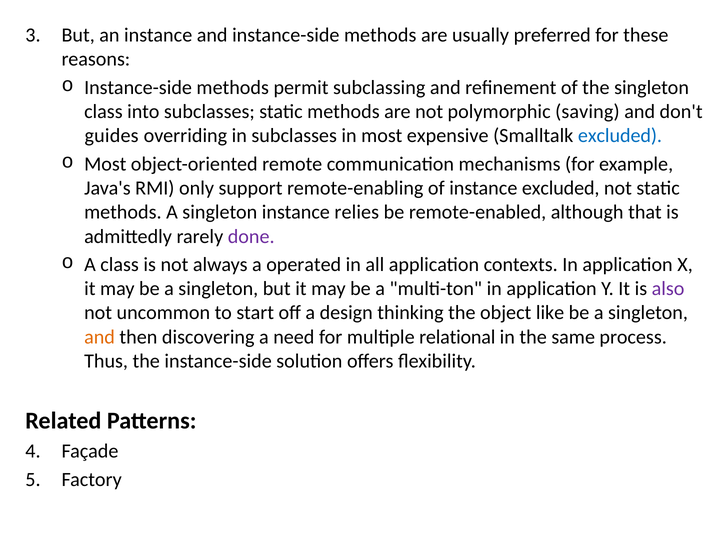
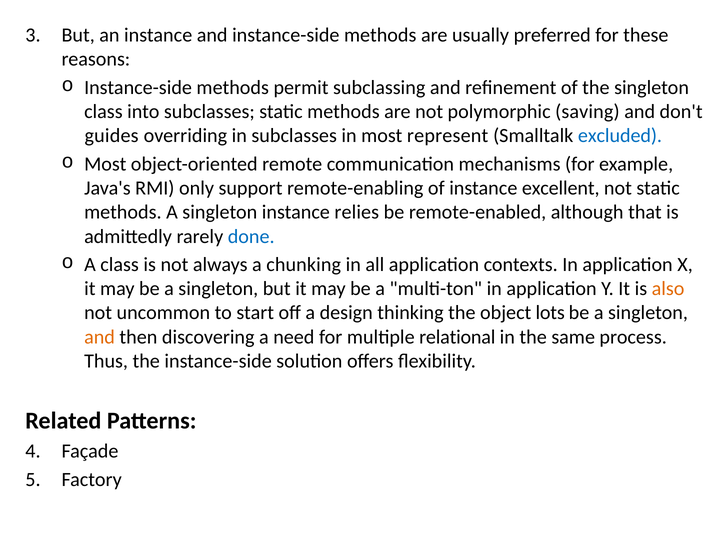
expensive: expensive -> represent (448, 136)
instance excluded: excluded -> excellent (561, 188)
done colour: purple -> blue (251, 236)
operated: operated -> chunking (304, 265)
also colour: purple -> orange (668, 289)
like: like -> lots (550, 313)
